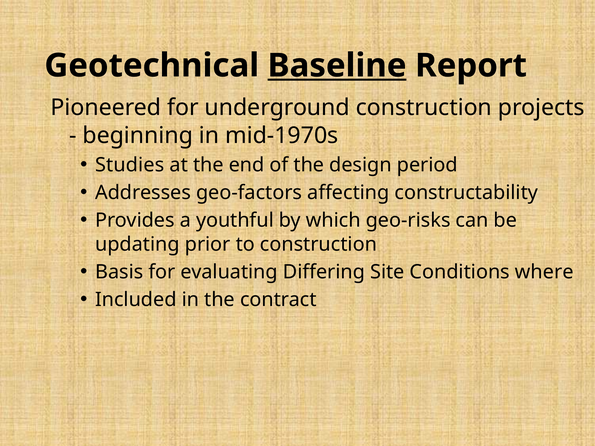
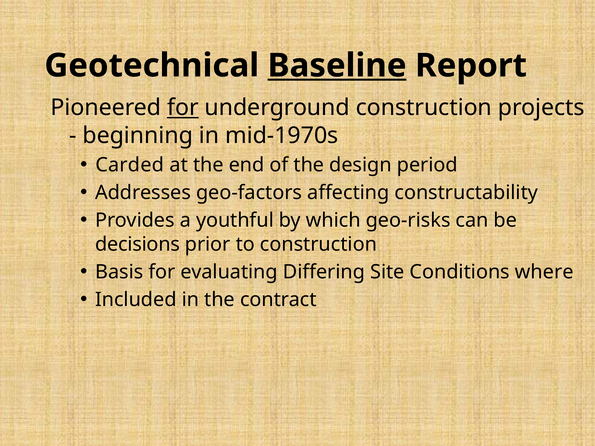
for underline: none -> present (183, 108)
Studies: Studies -> Carded (130, 165)
updating: updating -> decisions (138, 244)
